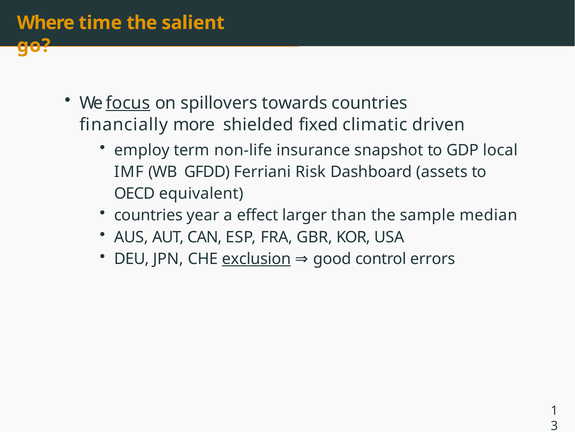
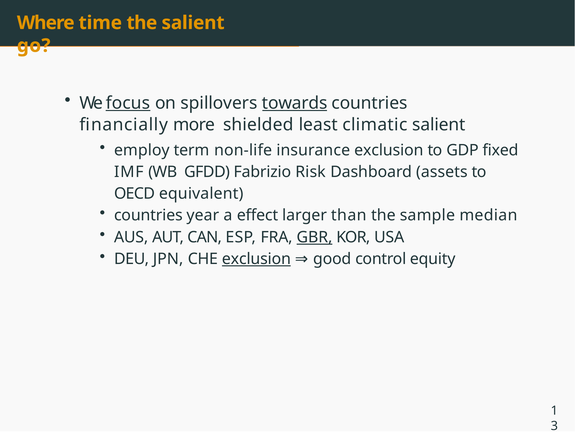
towards underline: none -> present (295, 103)
fixed: fixed -> least (318, 125)
climatic driven: driven -> salient (439, 125)
insurance snapshot: snapshot -> exclusion (389, 150)
local: local -> fixed (500, 150)
Ferriani: Ferriani -> Fabrizio (262, 172)
GBR underline: none -> present (314, 237)
errors: errors -> equity (433, 259)
